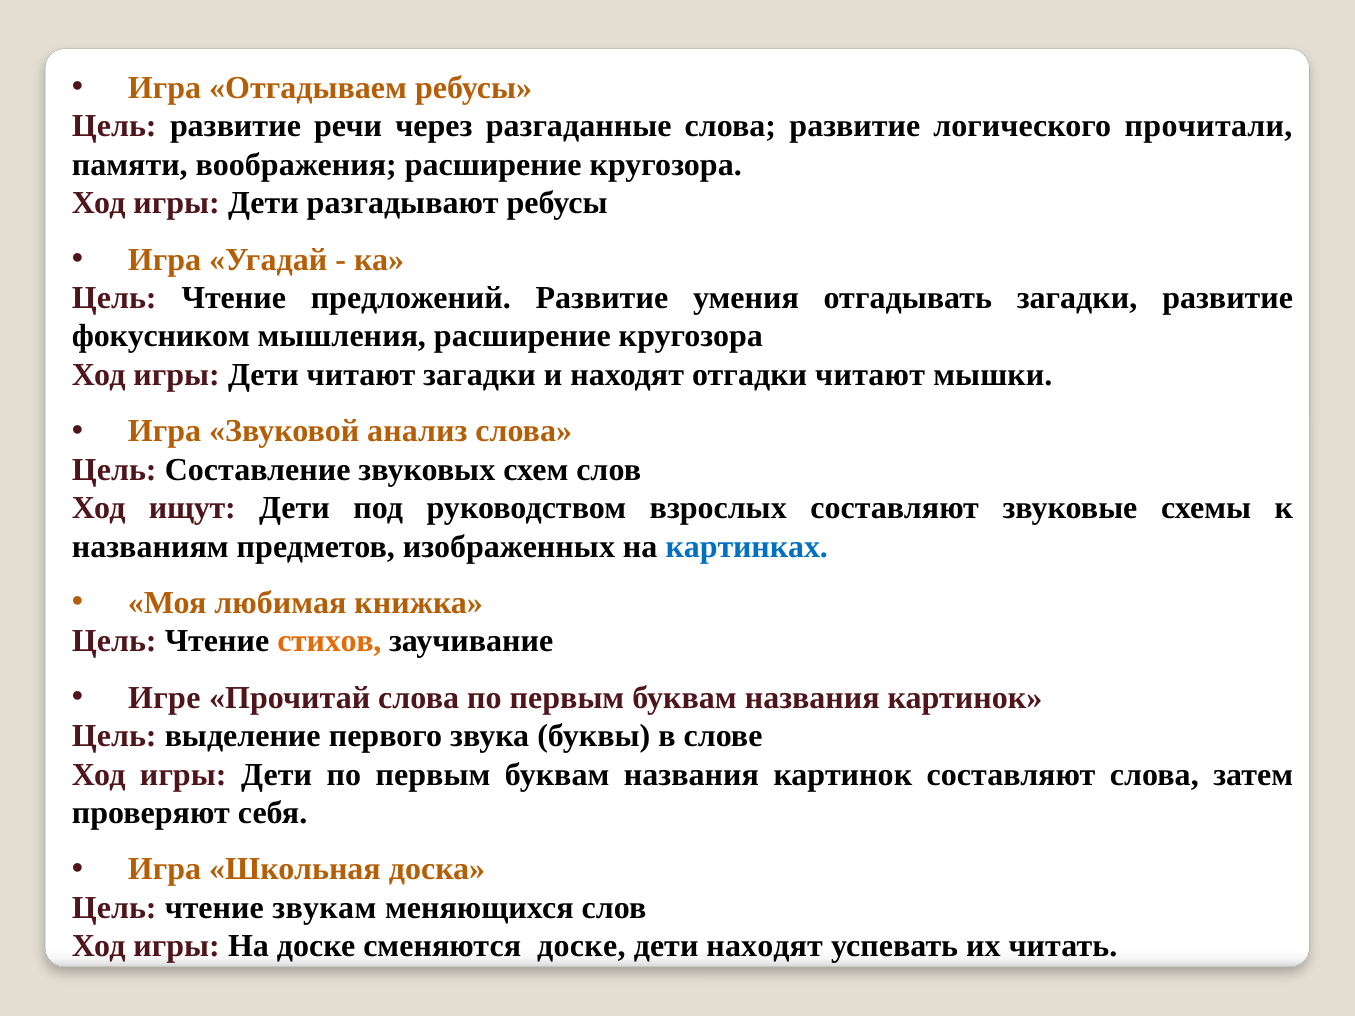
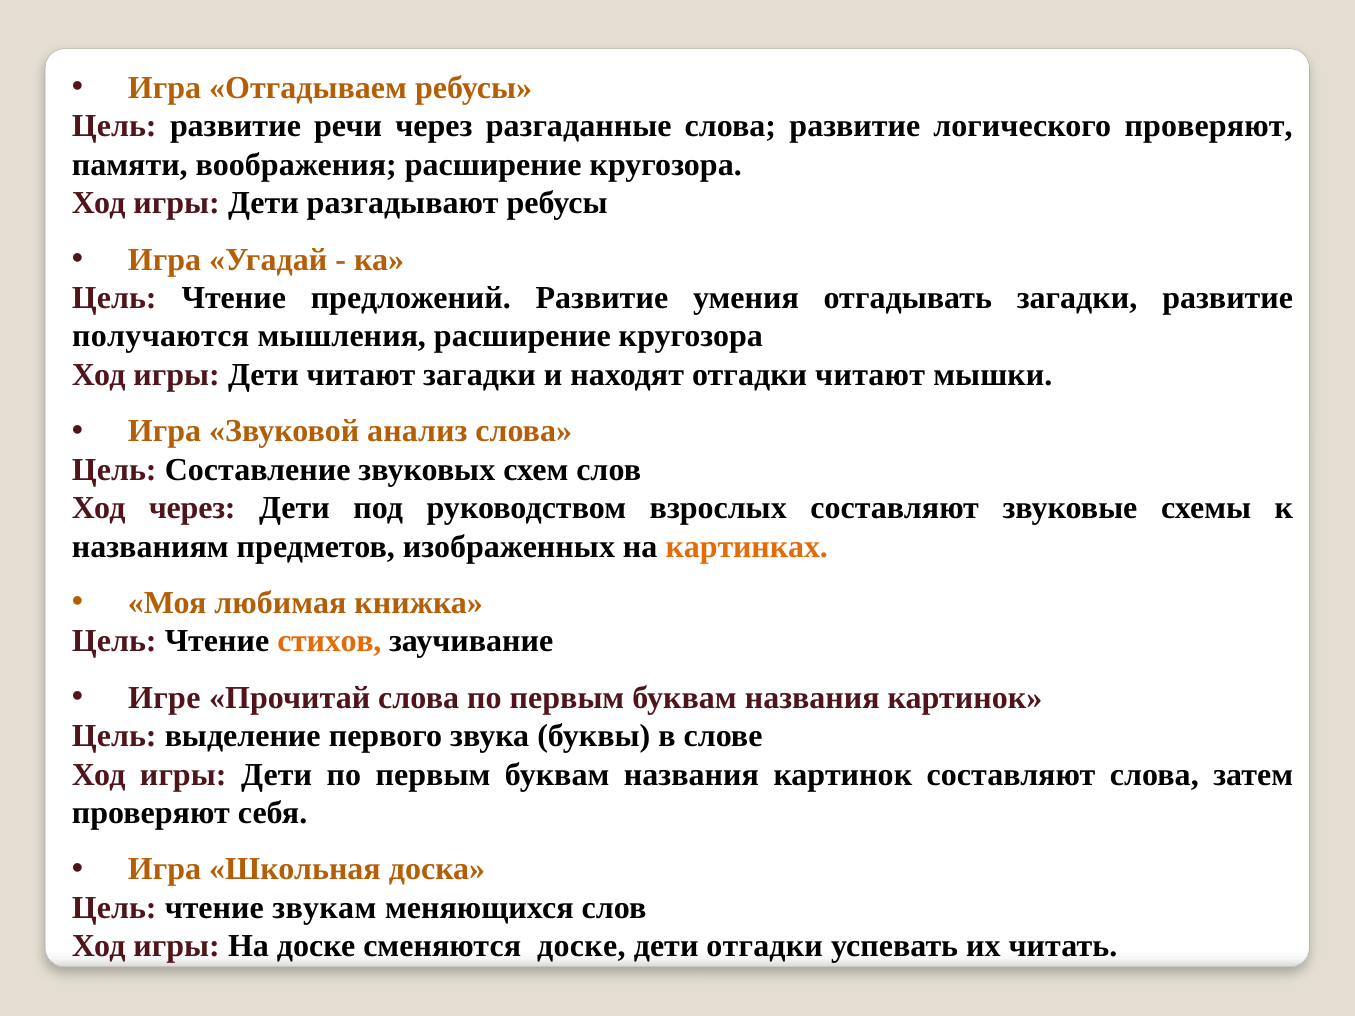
логического прочитали: прочитали -> проверяют (1209, 126)
фокусником: фокусником -> получаются (161, 337)
Ход ищут: ищут -> через (192, 508)
картинках colour: blue -> orange (747, 547)
дети находят: находят -> отгадки (765, 946)
